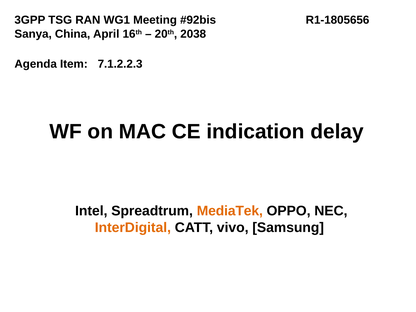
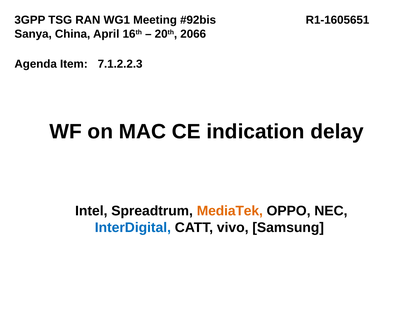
R1-1805656: R1-1805656 -> R1-1605651 (337, 20)
2038: 2038 -> 2066 (193, 34)
InterDigital colour: orange -> blue (133, 228)
